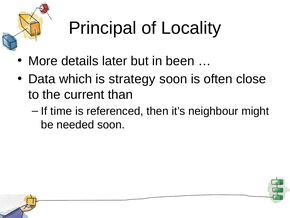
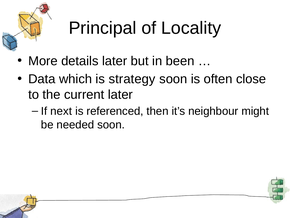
current than: than -> later (120, 94)
time: time -> next (61, 111)
